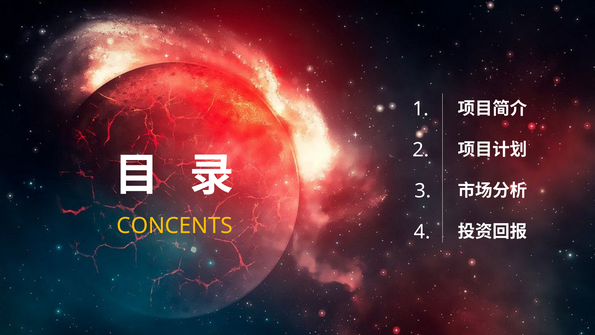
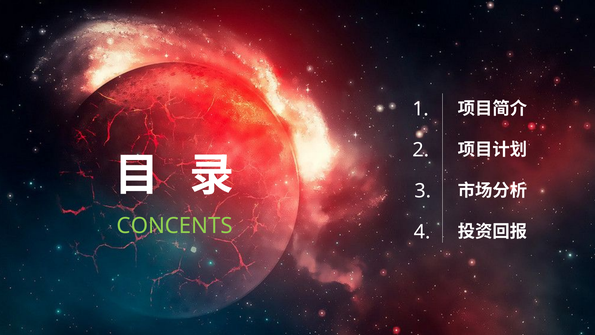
CONCENTS colour: yellow -> light green (175, 225)
